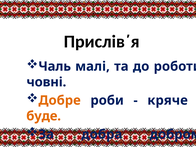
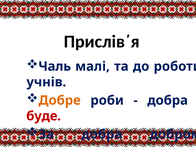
човні: човні -> учнів (46, 82)
кряче: кряче -> добра (168, 100)
буде colour: orange -> red (44, 116)
